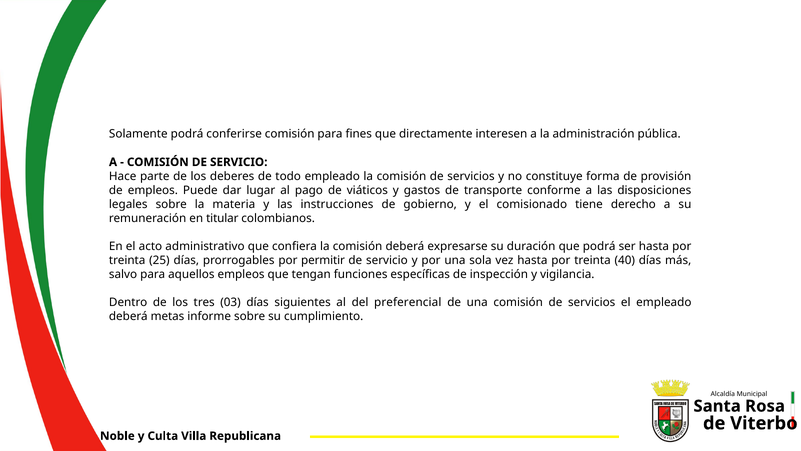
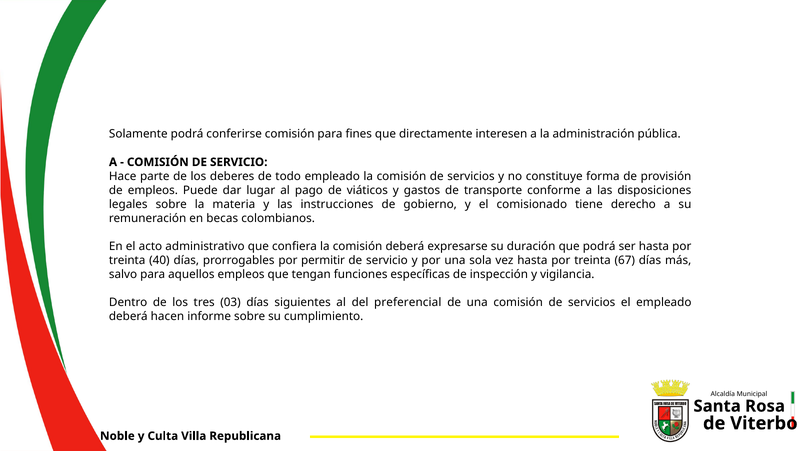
titular: titular -> becas (222, 218)
25: 25 -> 40 (159, 260)
40: 40 -> 67 (625, 260)
metas: metas -> hacen (167, 316)
